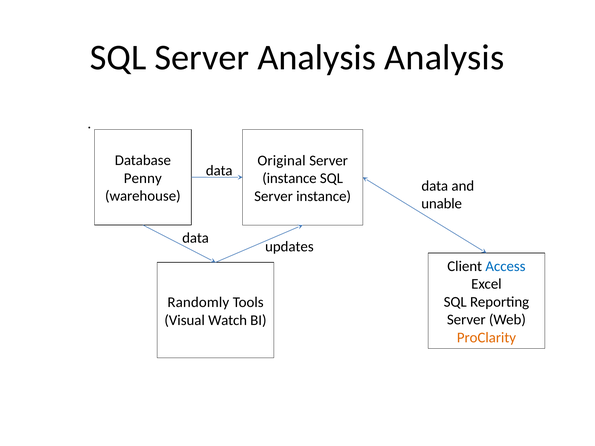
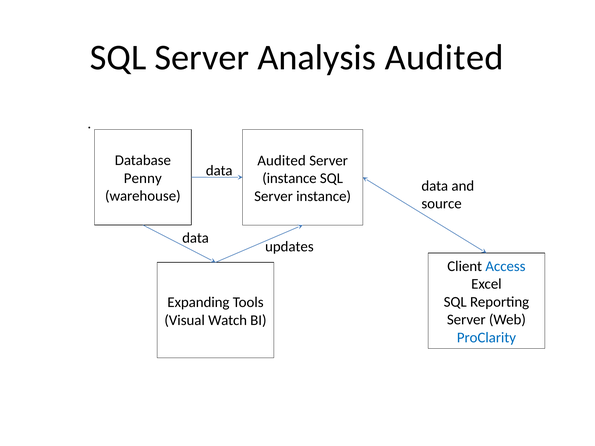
Analysis Analysis: Analysis -> Audited (444, 58)
Original: Original -> Audited (282, 161)
unable: unable -> source (442, 204)
Randomly: Randomly -> Expanding (198, 302)
ProClarity colour: orange -> blue (486, 338)
